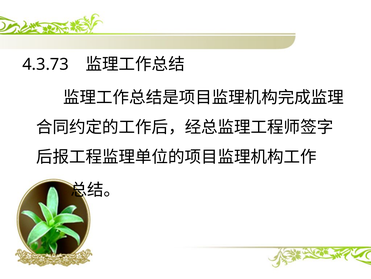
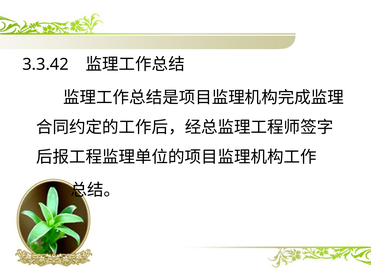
4.3.73: 4.3.73 -> 3.3.42 (46, 64)
